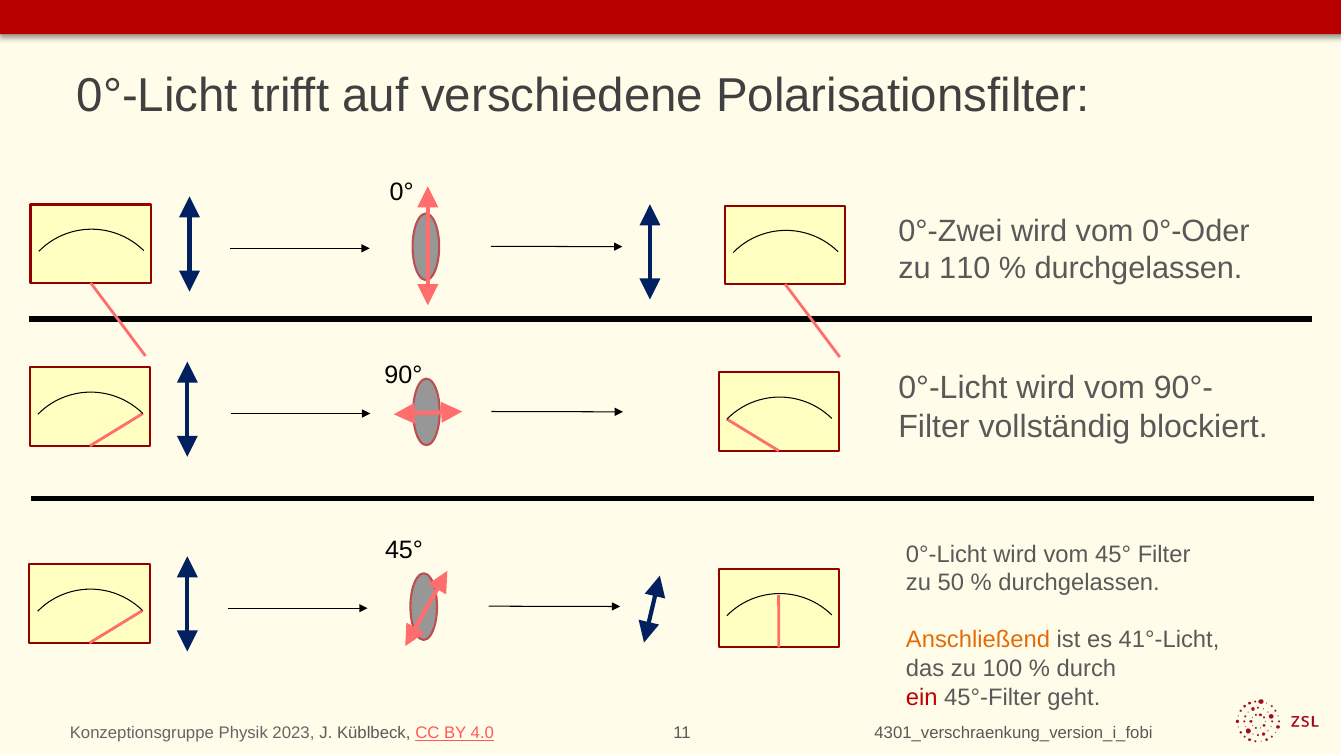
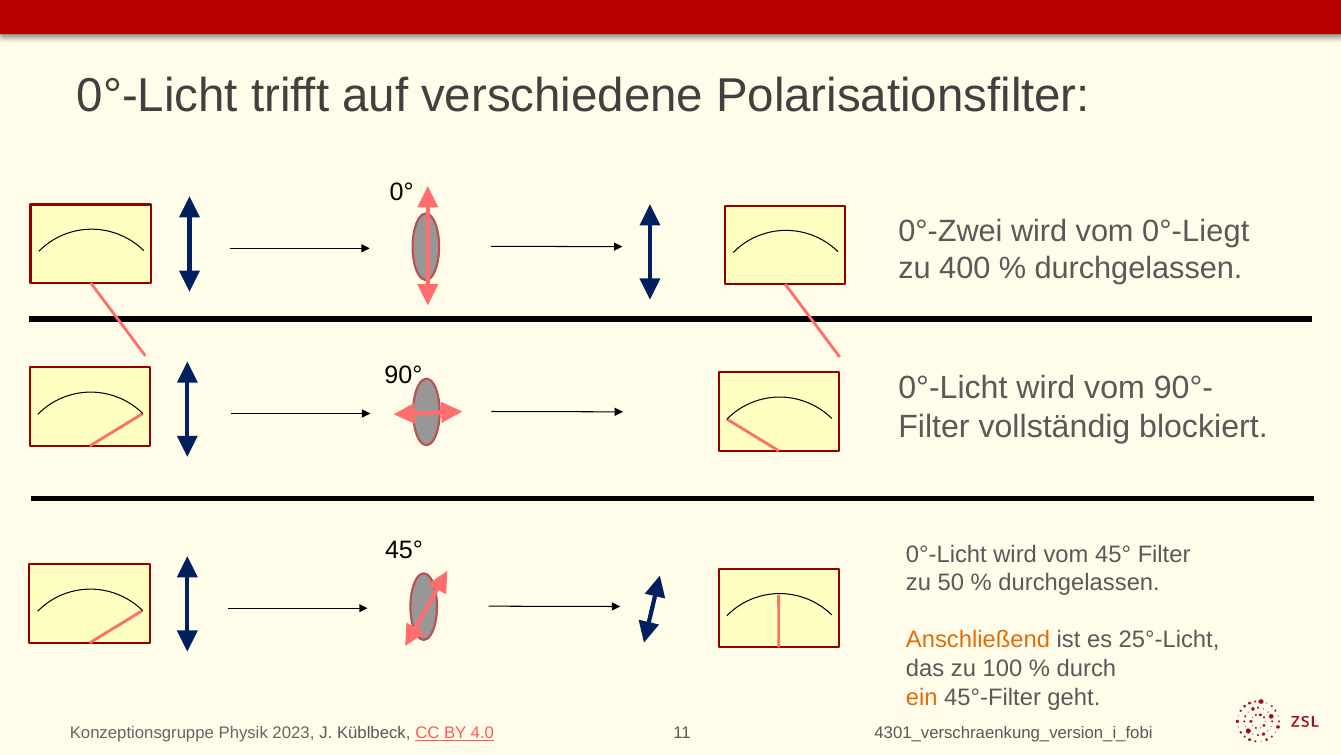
0°-Oder: 0°-Oder -> 0°-Liegt (1196, 232)
110: 110 -> 400 (965, 268)
41°-Licht: 41°-Licht -> 25°-Licht (1169, 640)
ein colour: red -> orange (922, 697)
